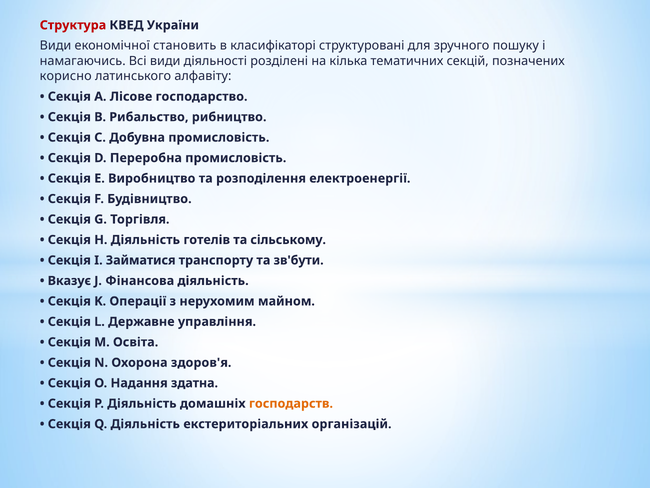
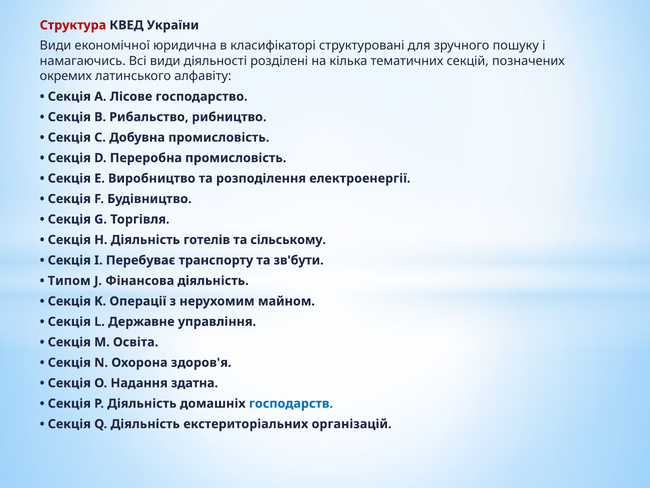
становить: становить -> юридична (185, 46)
корисно: корисно -> окремих (66, 76)
Займатися: Займатися -> Перебуває (141, 260)
Вказує: Вказує -> Типом (69, 280)
господарств colour: orange -> blue (291, 403)
